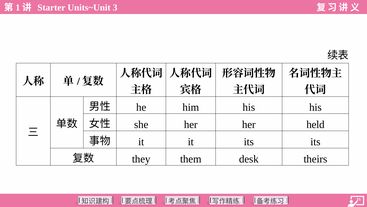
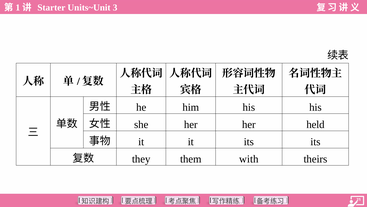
desk: desk -> with (249, 159)
